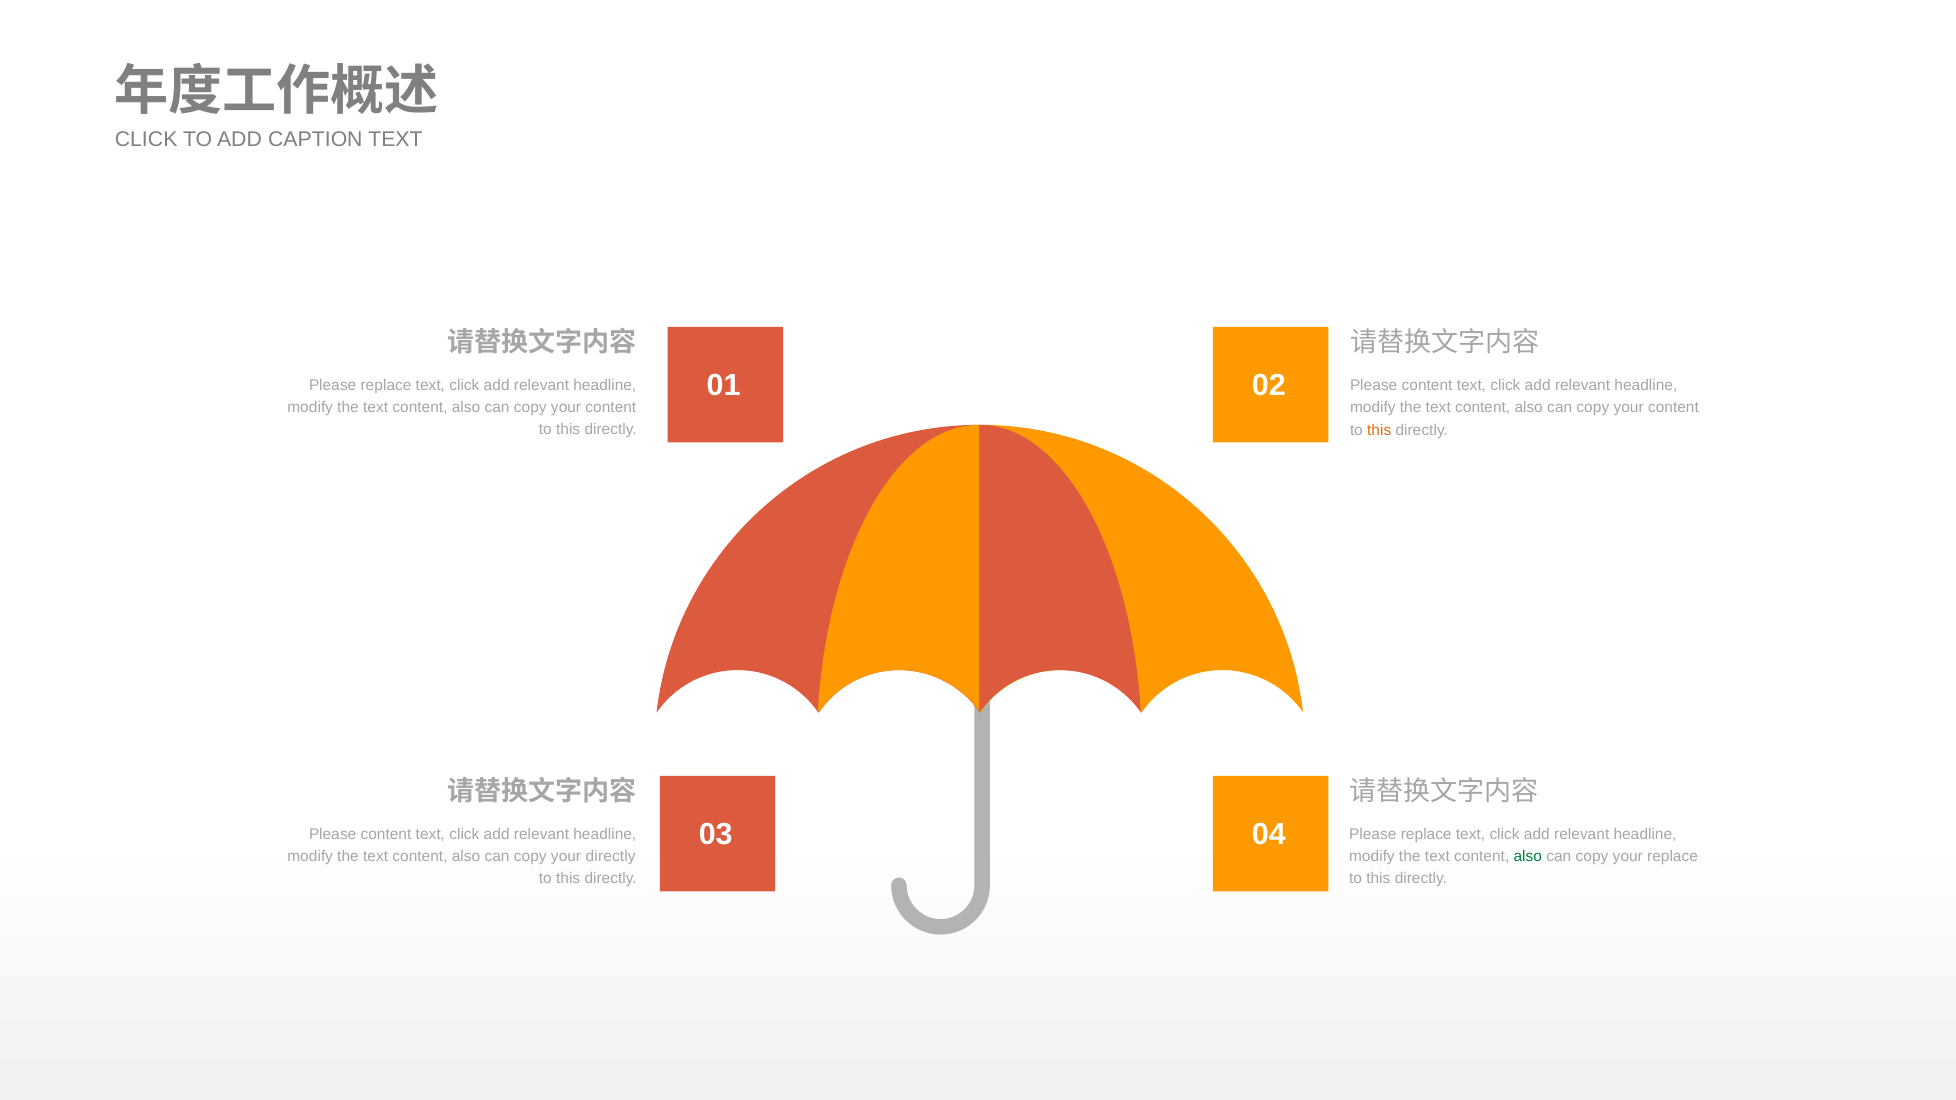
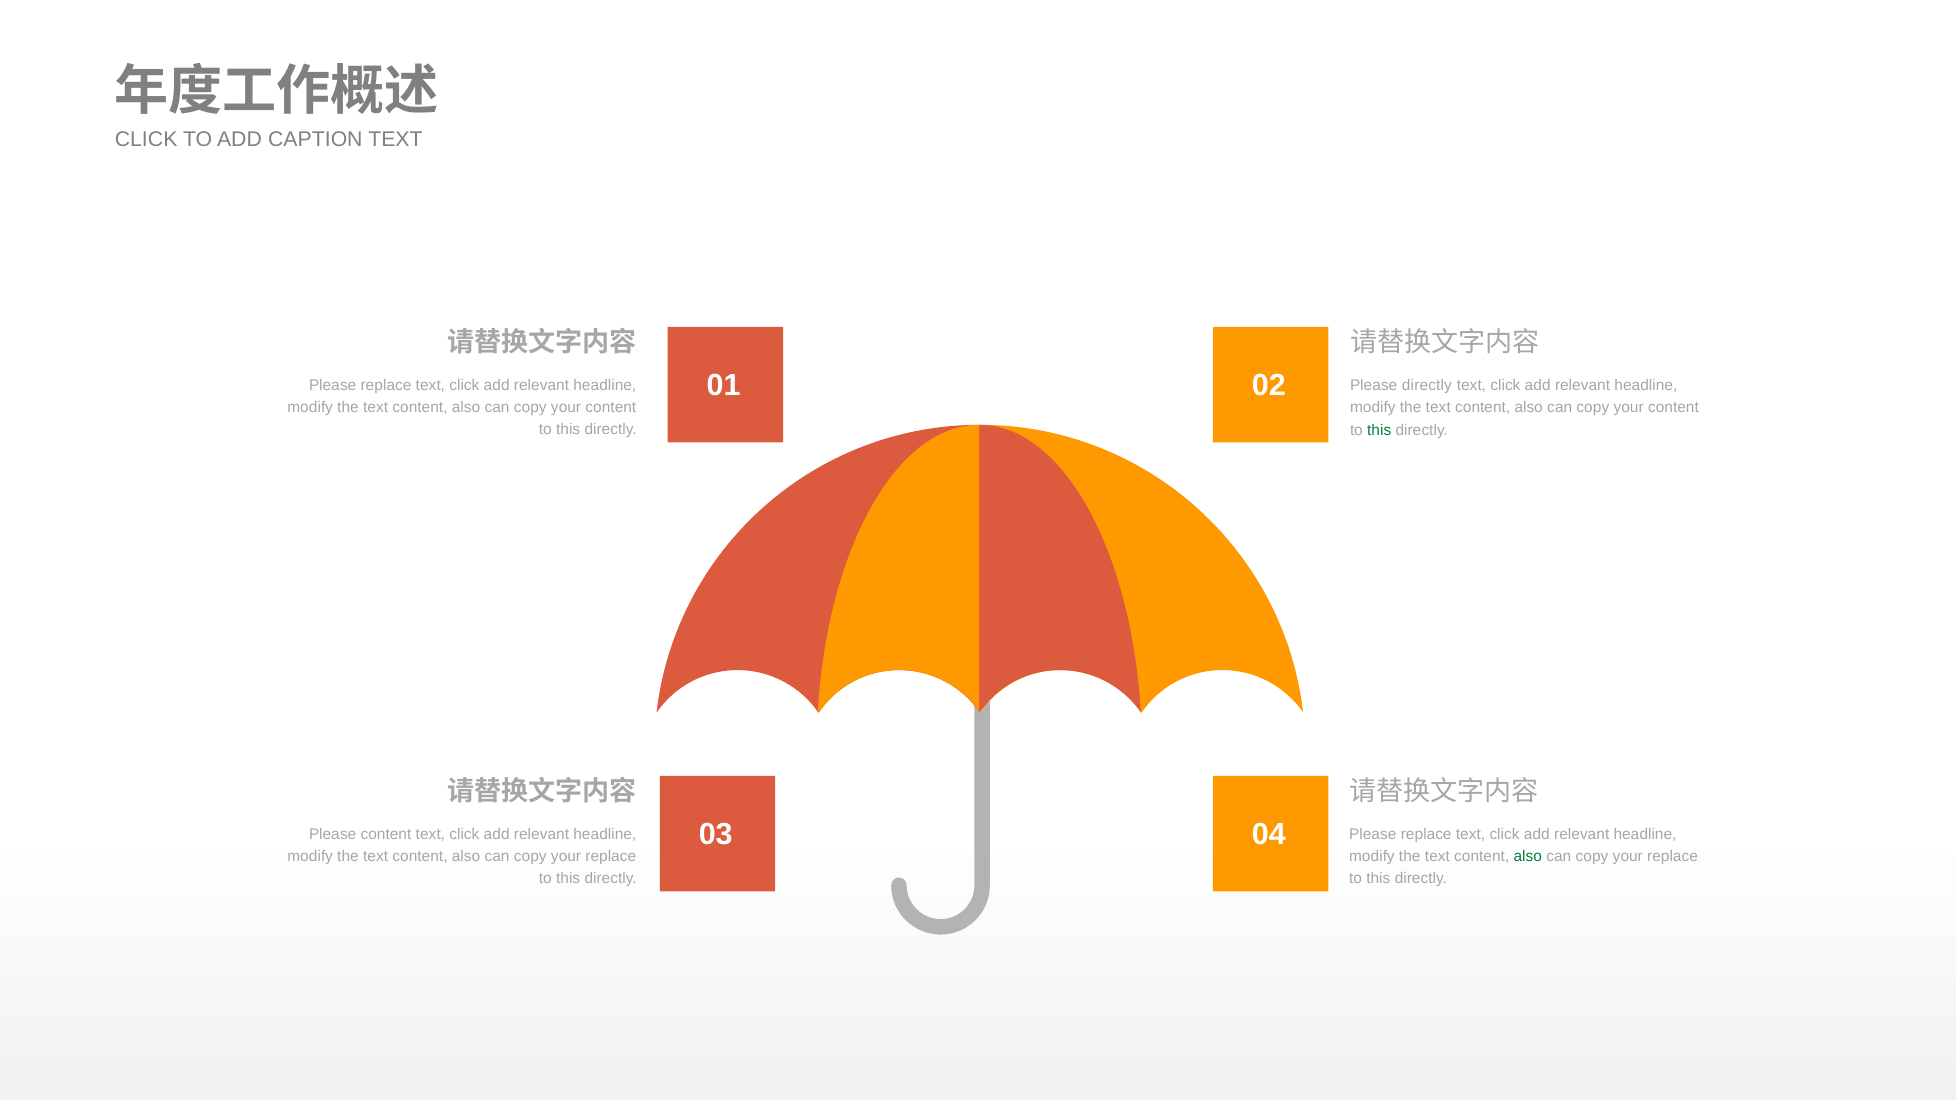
content: content -> directly (1427, 386)
this colour: orange -> green (1379, 430)
directly: directly -> replace (611, 857)
